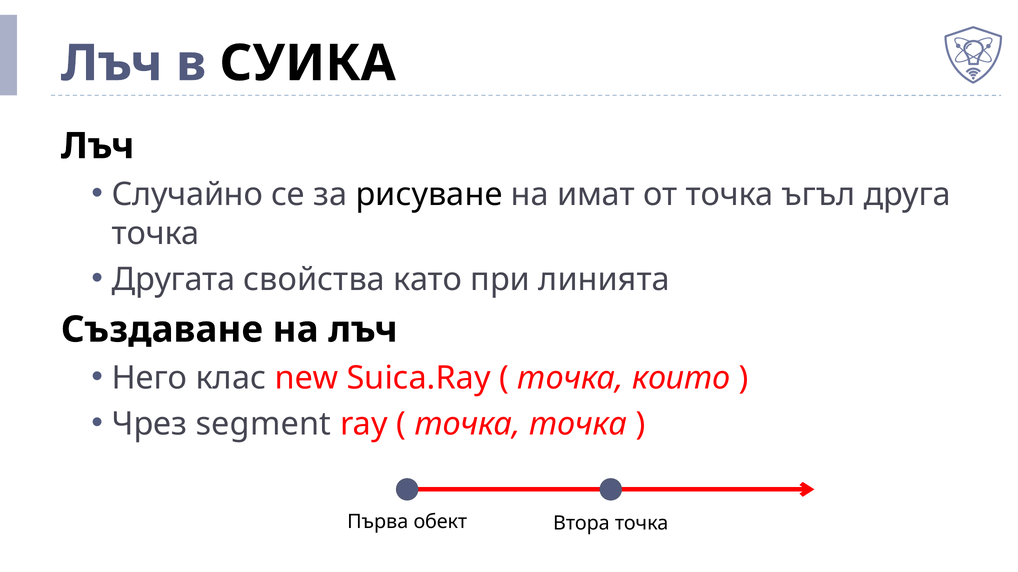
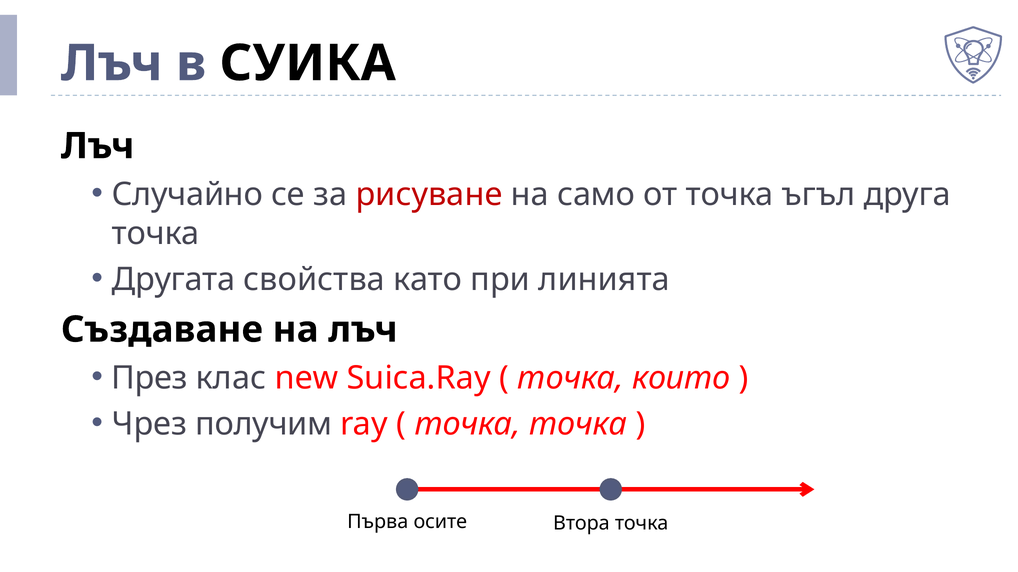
рисуване colour: black -> red (429, 195)
имат: имат -> само (596, 195)
Него: Него -> През (150, 378)
segment: segment -> получим (264, 424)
обект: обект -> осите (440, 522)
